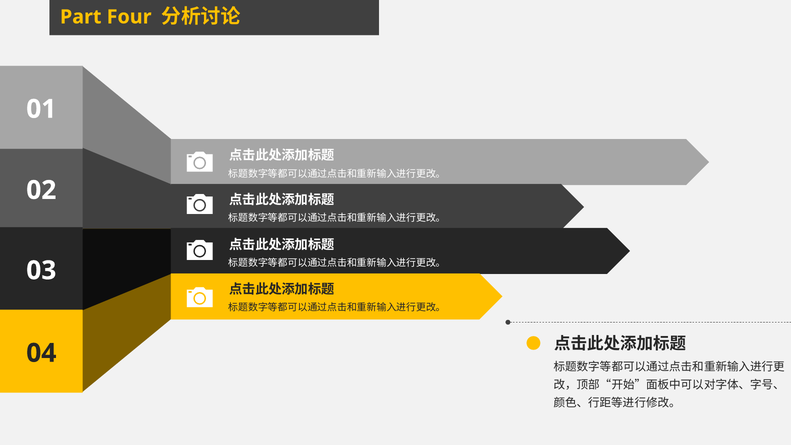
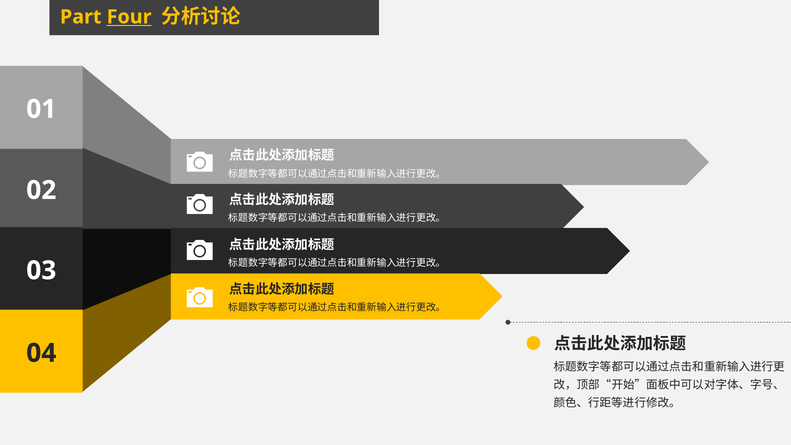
Four underline: none -> present (129, 17)
